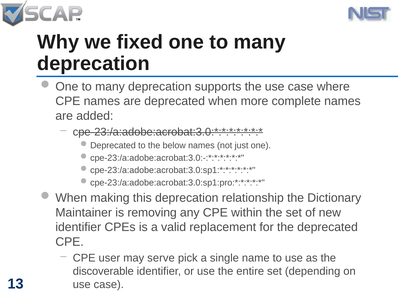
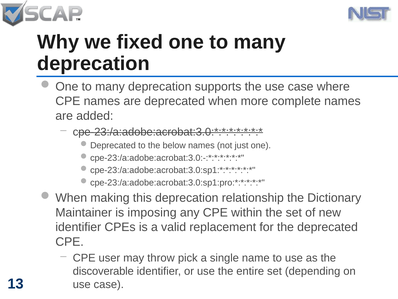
removing: removing -> imposing (152, 212)
serve: serve -> throw (161, 257)
